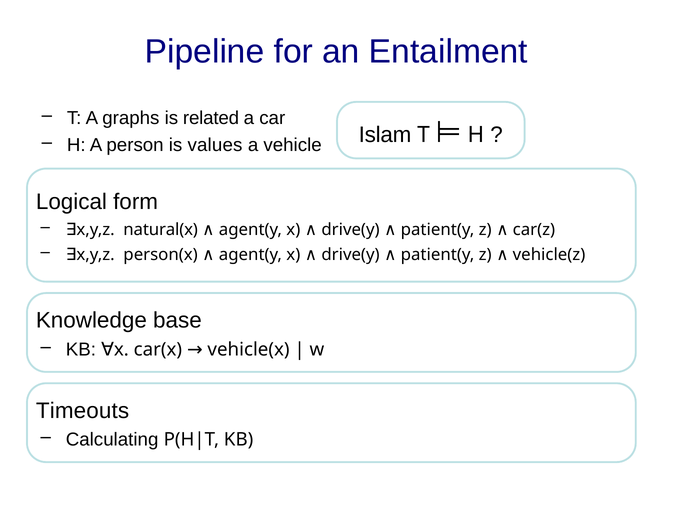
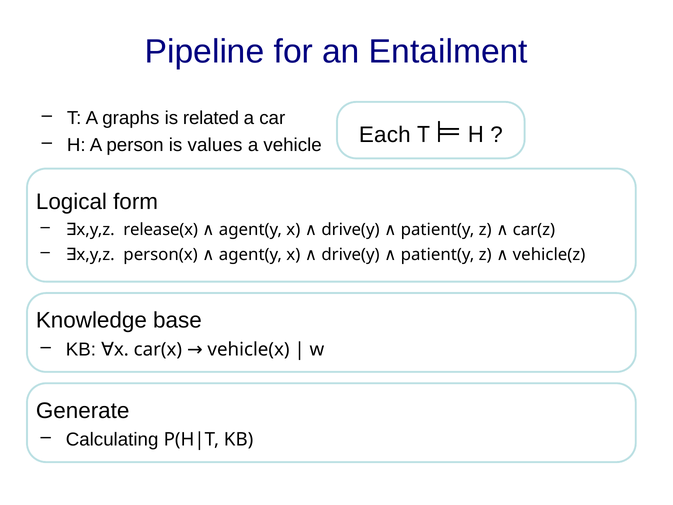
Islam: Islam -> Each (385, 135)
natural(x: natural(x -> release(x (161, 230)
Timeouts: Timeouts -> Generate (83, 410)
